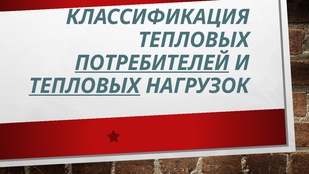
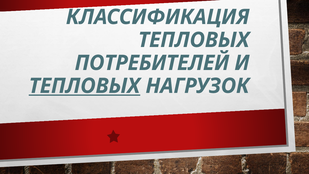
ПОТРЕБИТЕЛЕЙ underline: present -> none (152, 63)
